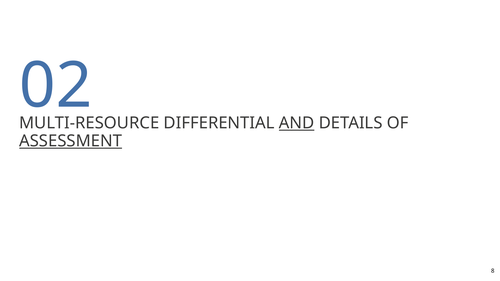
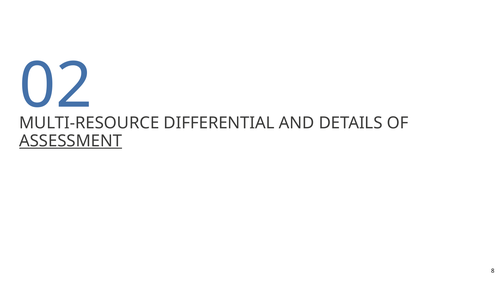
AND underline: present -> none (297, 123)
